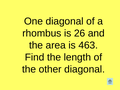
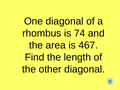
26: 26 -> 74 (80, 33)
463: 463 -> 467 (88, 45)
